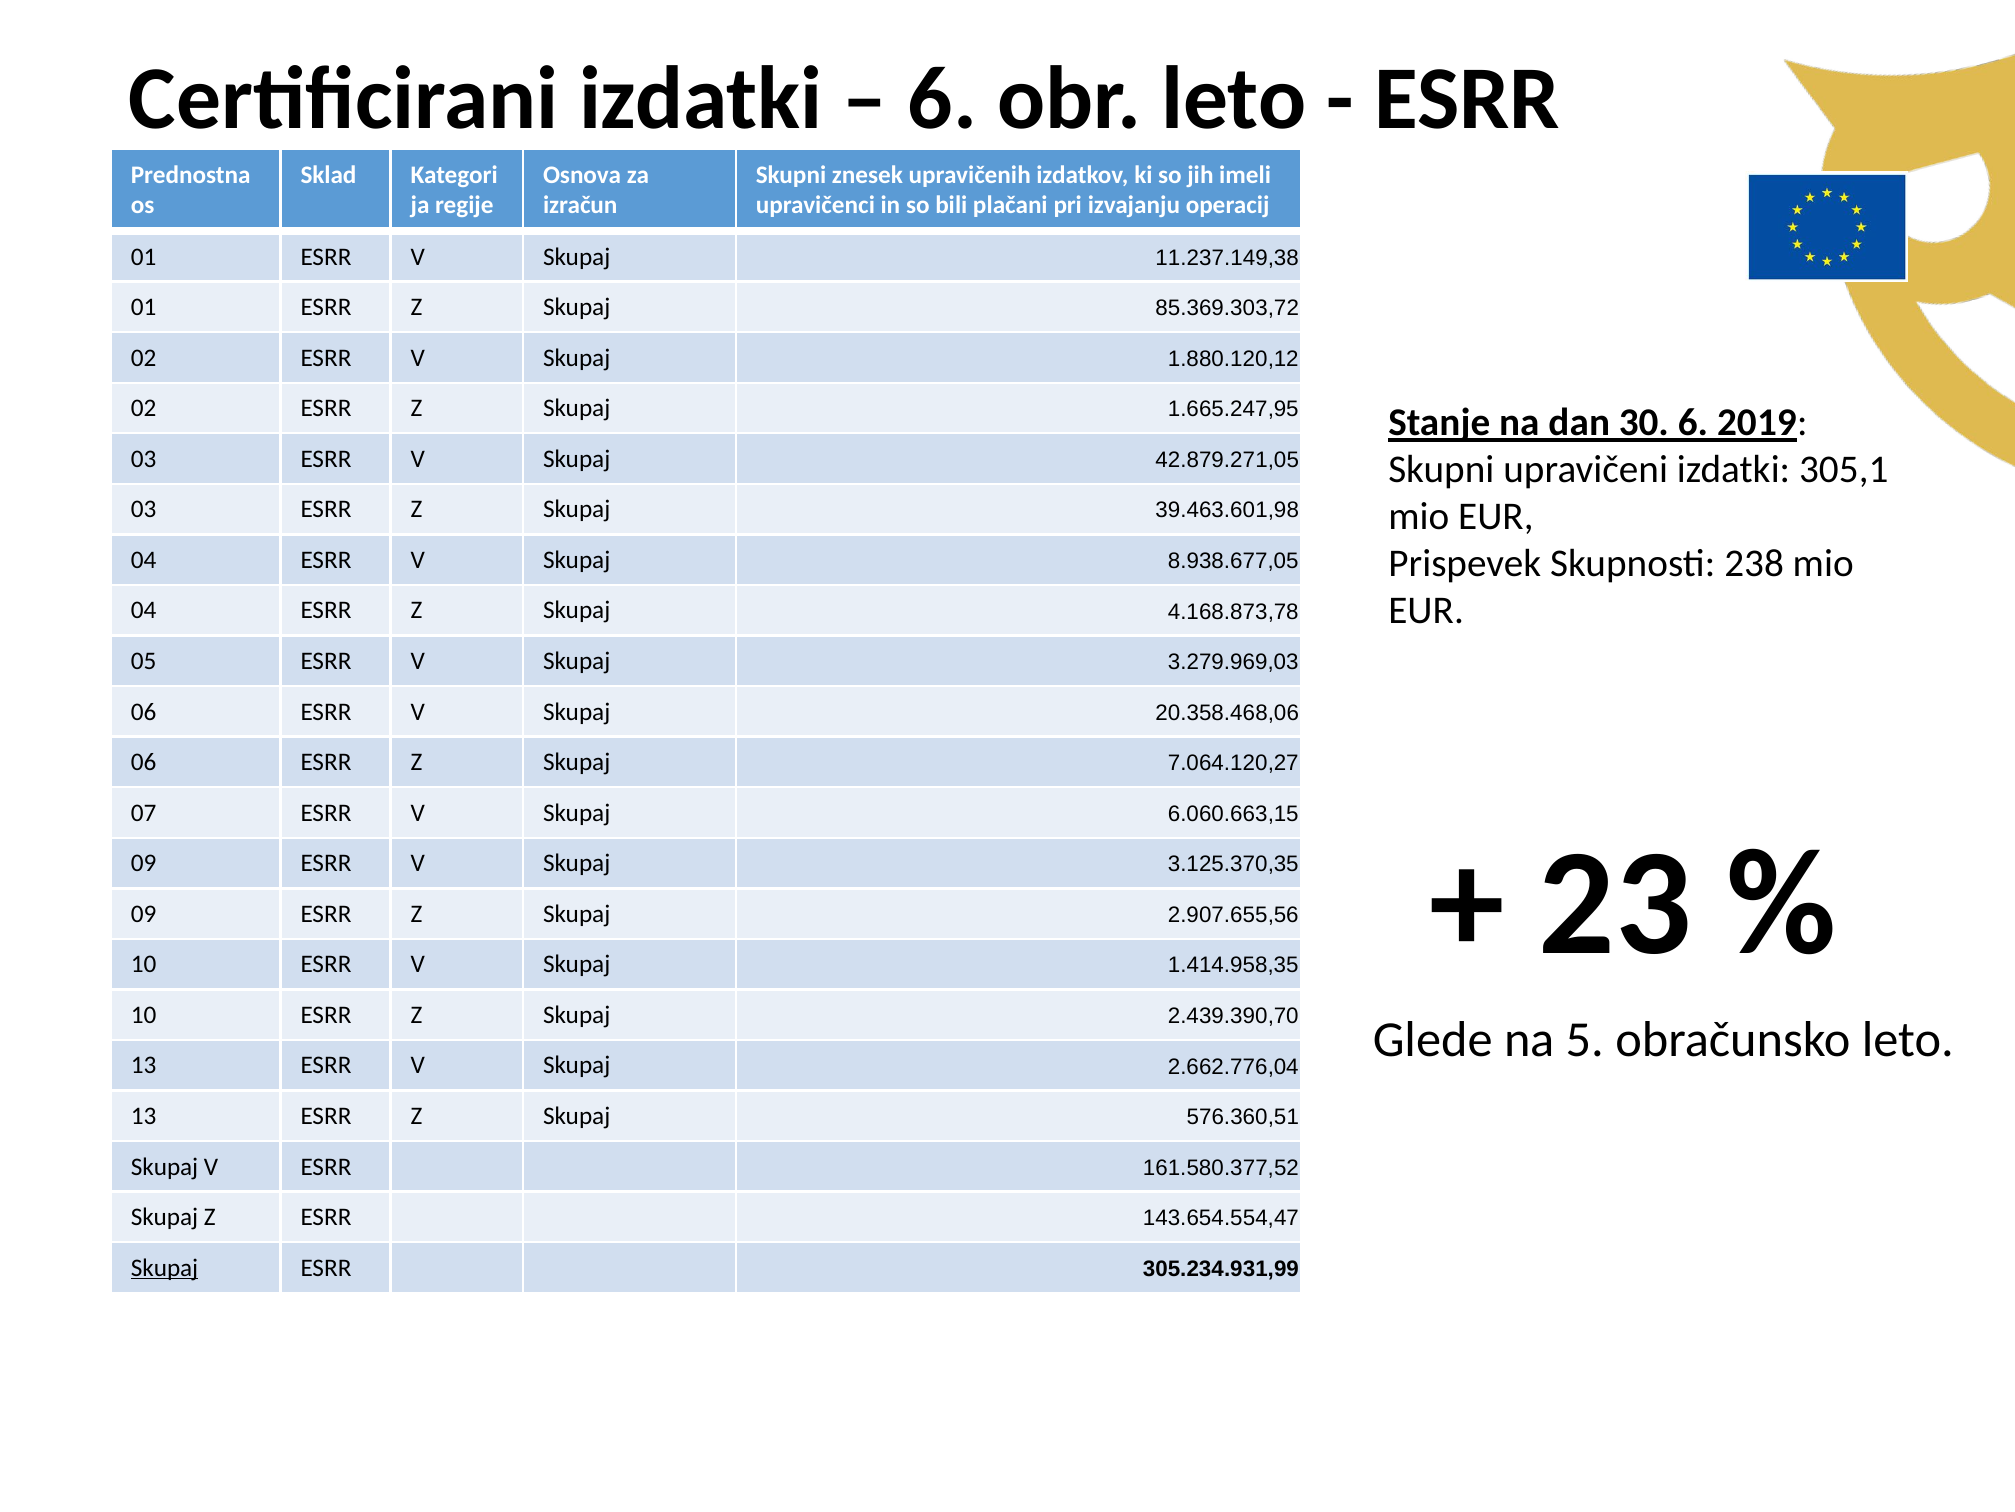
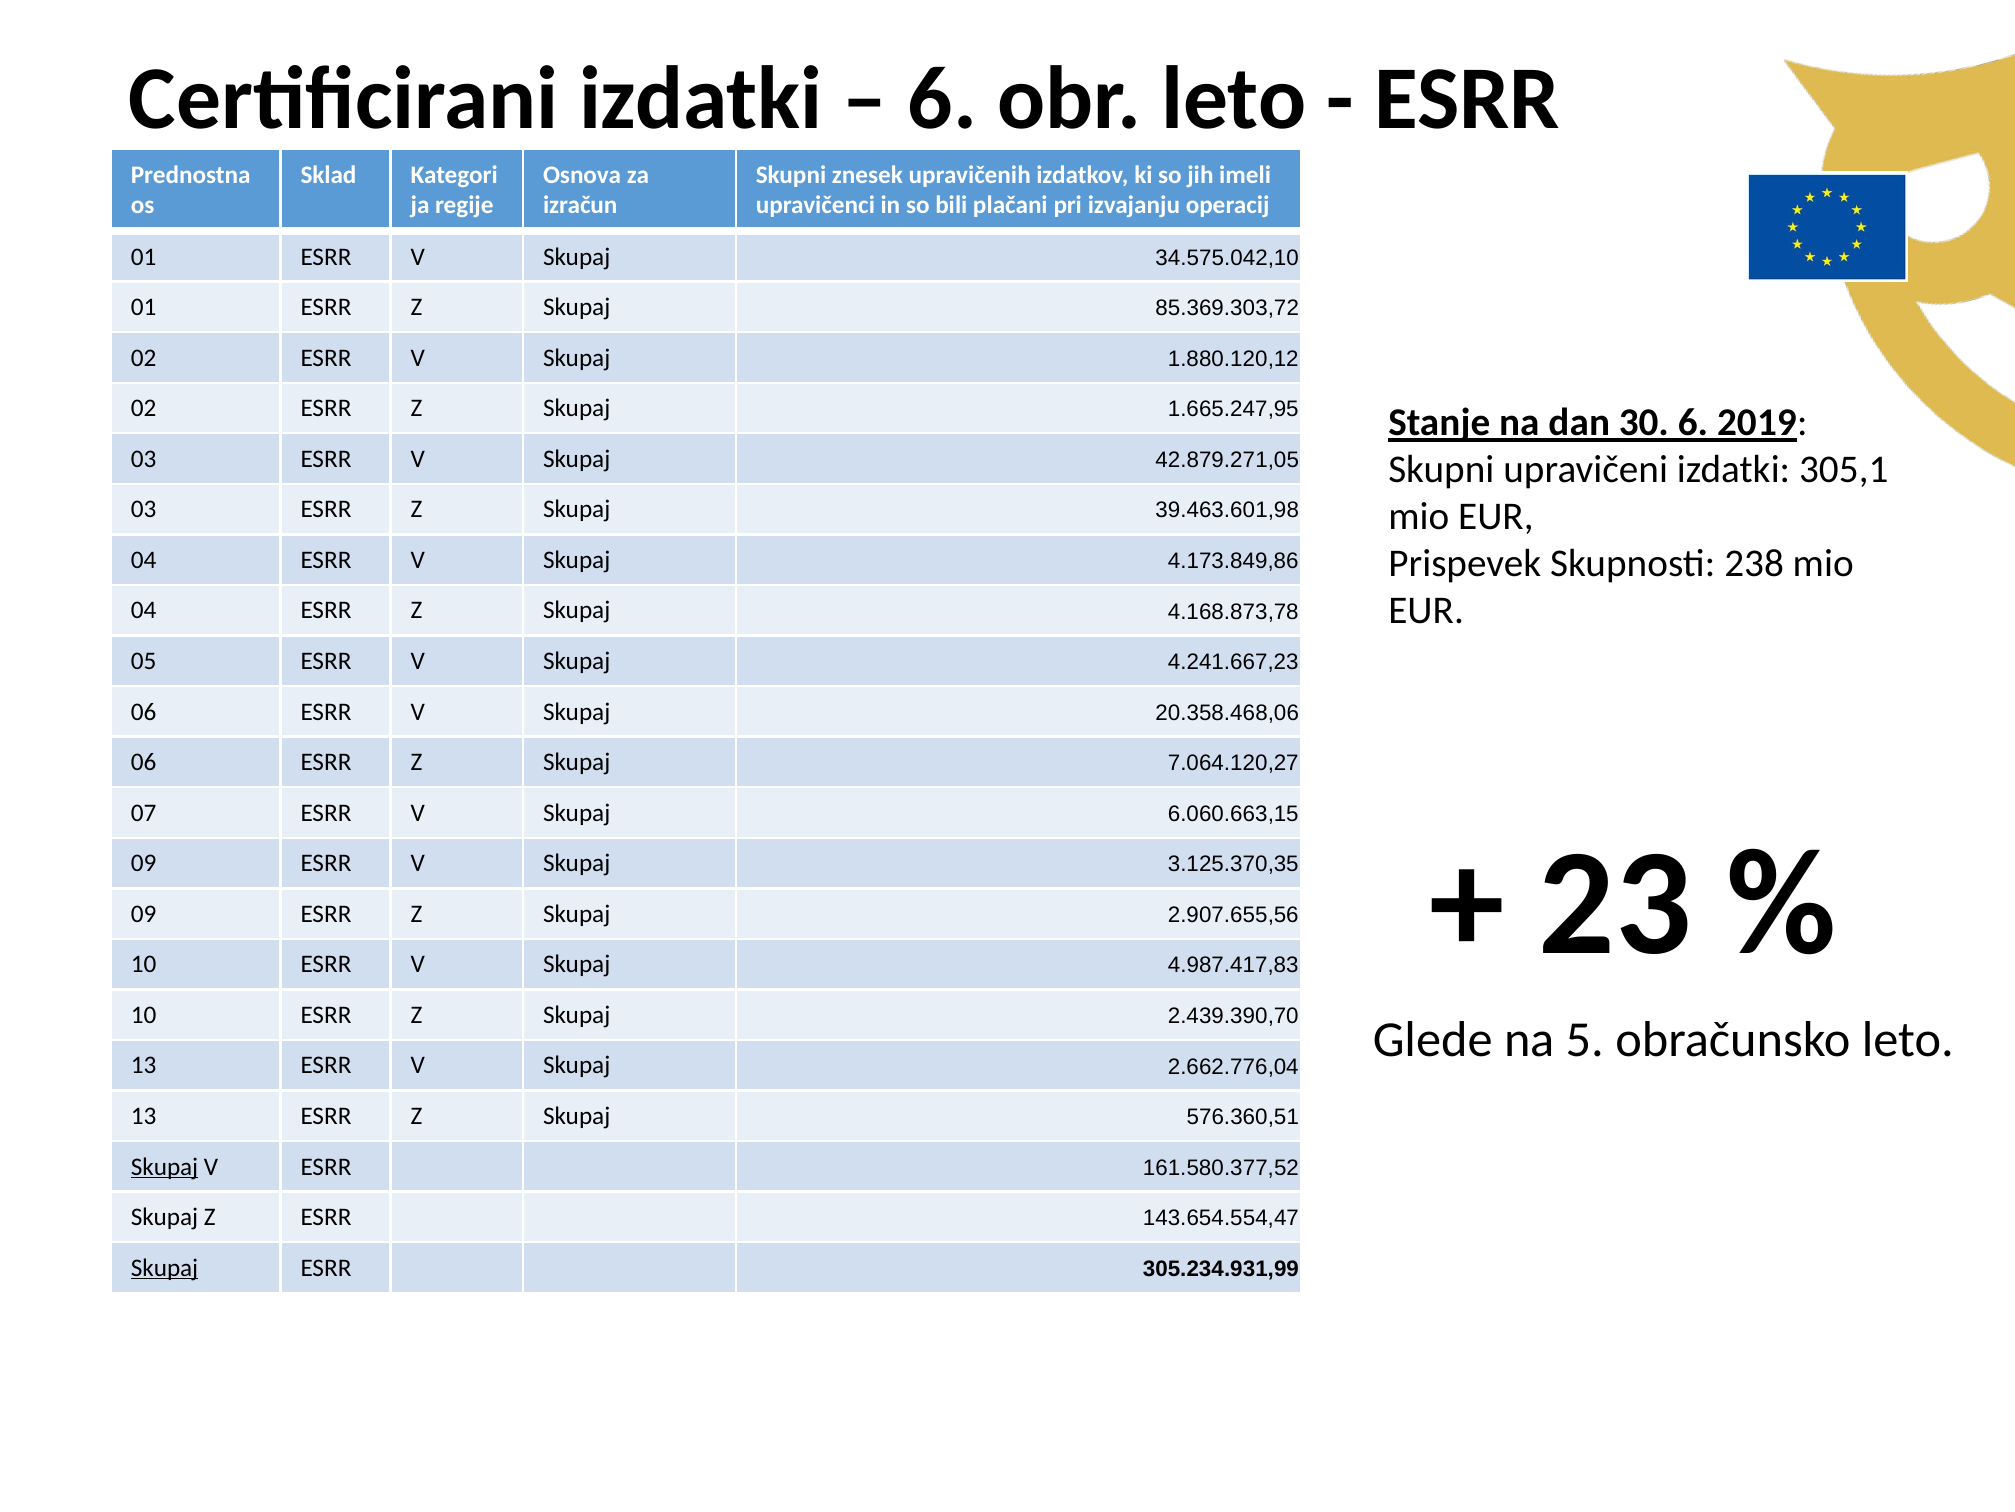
11.237.149,38: 11.237.149,38 -> 34.575.042,10 (1227, 258)
8.938.677,05: 8.938.677,05 -> 4.173.849,86 (1233, 561)
3.279.969,03: 3.279.969,03 -> 4.241.667,23 (1233, 662)
1.414.958,35: 1.414.958,35 -> 4.987.417,83 (1233, 965)
Skupaj underline: none -> present (165, 1166)
